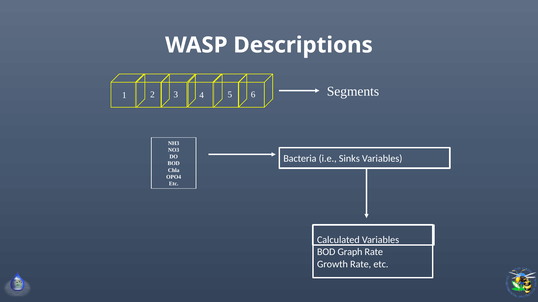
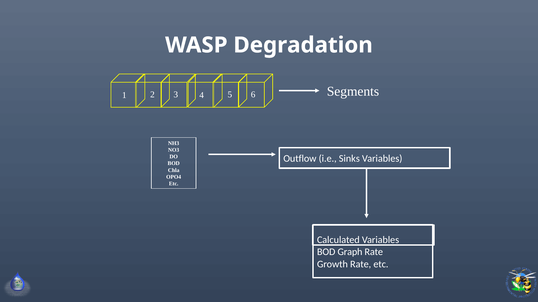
Descriptions: Descriptions -> Degradation (303, 45)
Bacteria: Bacteria -> Outflow (300, 159)
